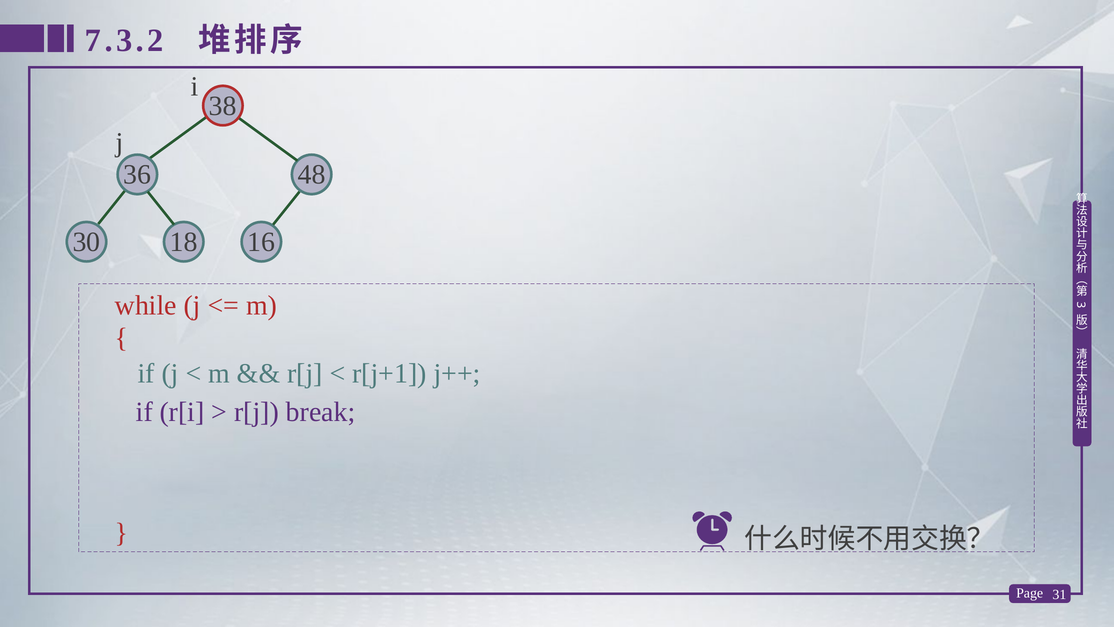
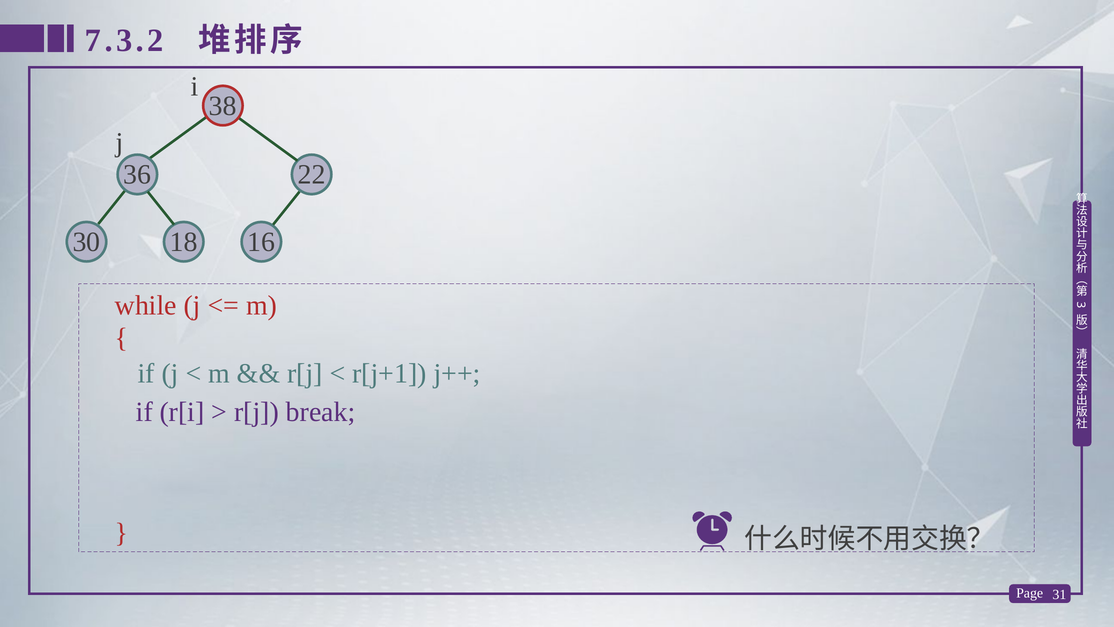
48: 48 -> 22 (312, 175)
